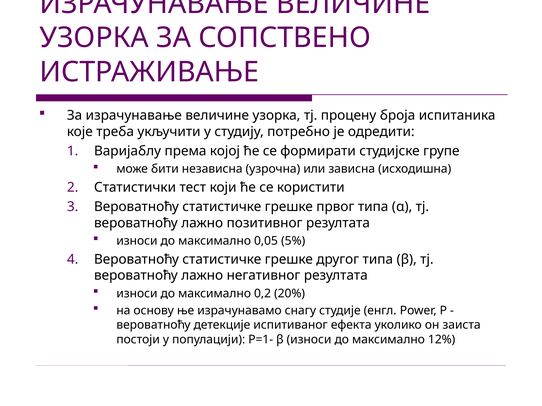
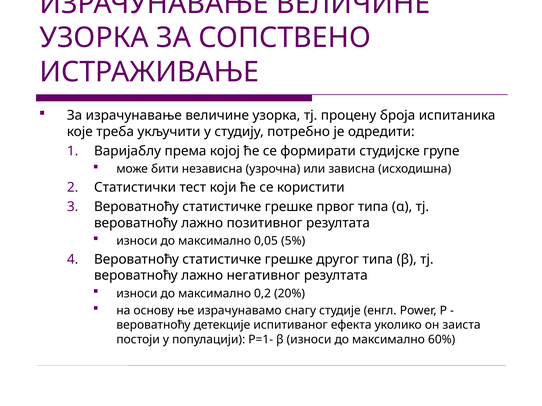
12%: 12% -> 60% (442, 340)
